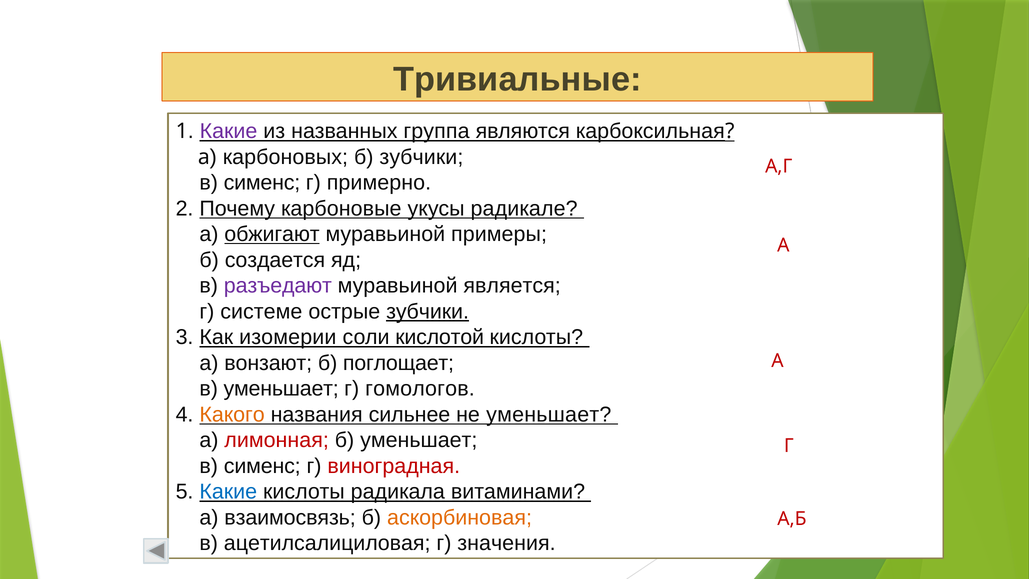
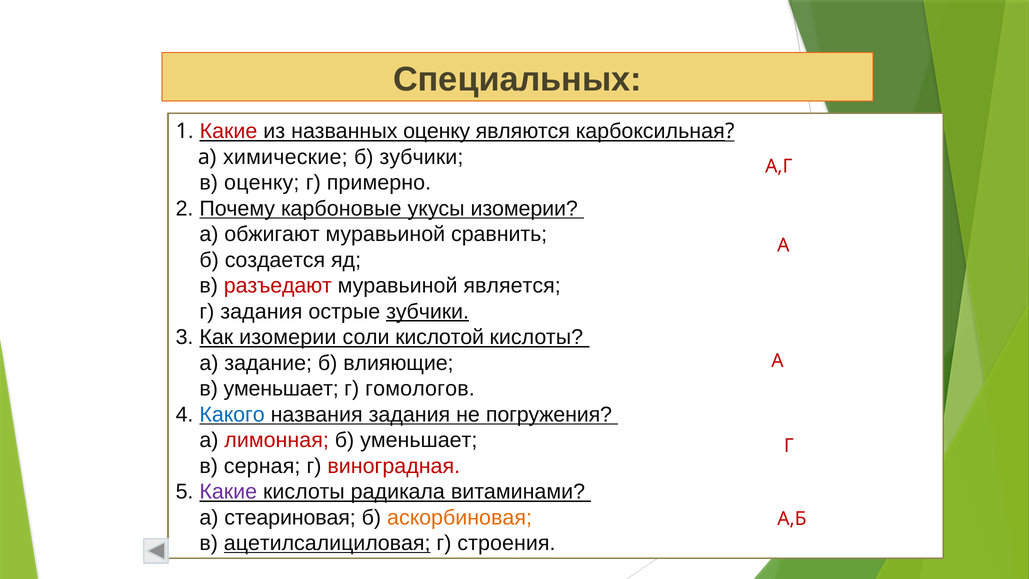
Тривиальные: Тривиальные -> Специальных (517, 79)
Какие colour: purple -> red (229, 131)
названных группа: группа -> оценку (437, 131)
карбоновых: карбоновых -> химические (285, 157)
сименс: сименс -> оценку (262, 183)
укусы радикале: радикале -> изомерии (524, 209)
обжигают underline: present -> none (272, 234)
примеры: примеры -> сравнить (499, 234)
разъедают colour: purple -> red (278, 286)
г системе: системе -> задания (261, 311)
вонзают: вонзают -> задание (268, 363)
поглощает: поглощает -> влияющие (398, 363)
Какого colour: orange -> blue (232, 414)
названия сильнее: сильнее -> задания (409, 414)
не уменьшает: уменьшает -> погружения (549, 414)
сименс: сименс -> серная (262, 466)
Какие colour: blue -> purple (228, 492)
взаимосвязь: взаимосвязь -> стеариновая (290, 517)
ацетилсалициловая underline: none -> present (327, 543)
значения: значения -> строения (506, 543)
